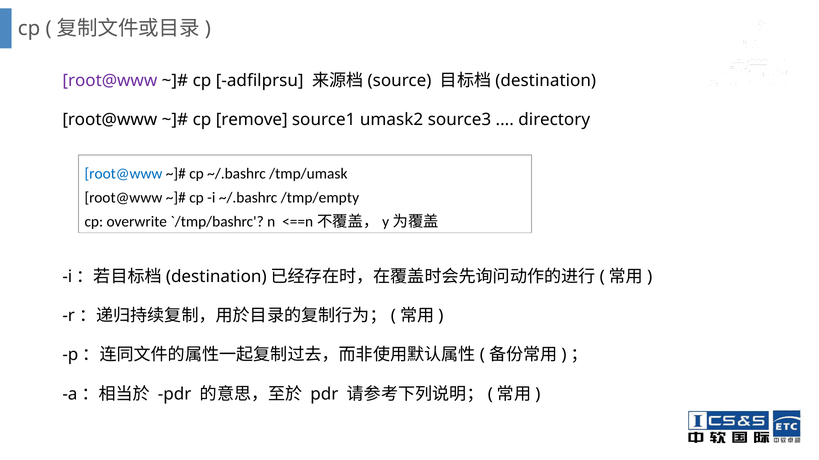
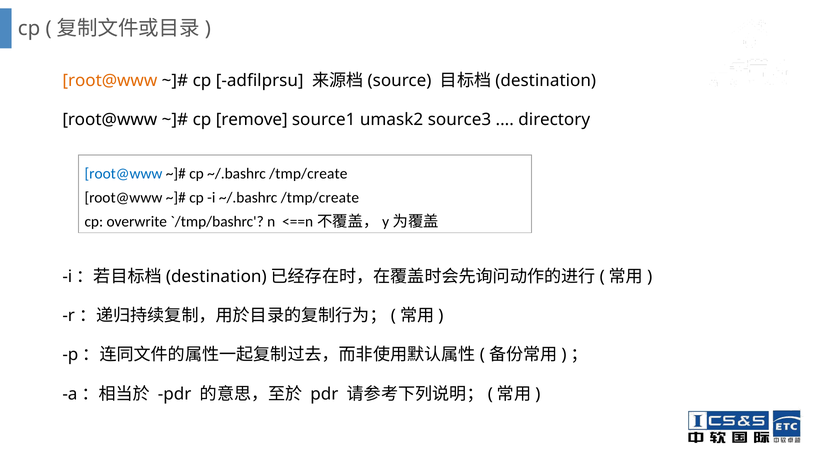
root@www colour: purple -> orange (110, 81)
cp ~/.bashrc /tmp/umask: /tmp/umask -> /tmp/create (308, 174)
i ~/.bashrc /tmp/empty: /tmp/empty -> /tmp/create (320, 198)
